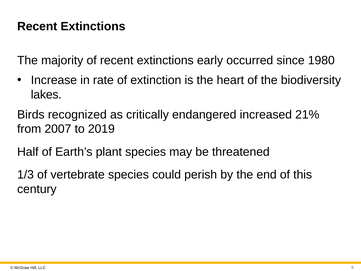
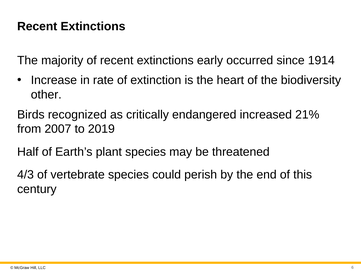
1980: 1980 -> 1914 (321, 60)
lakes: lakes -> other (46, 95)
1/3: 1/3 -> 4/3 (26, 175)
